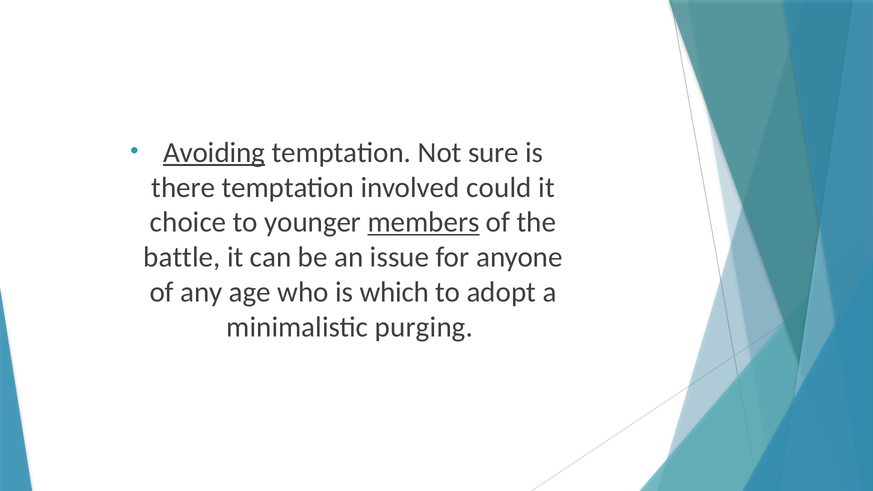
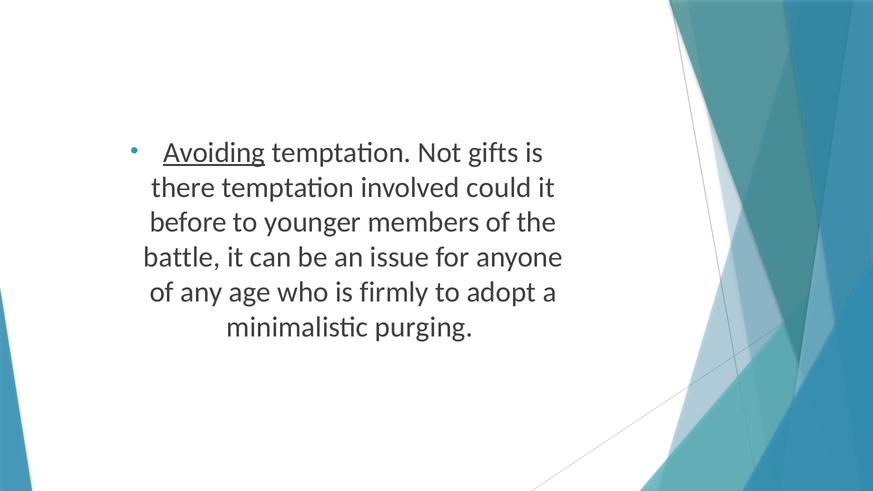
sure: sure -> gifts (493, 153)
choice: choice -> before (188, 222)
members underline: present -> none (424, 222)
which: which -> firmly (394, 292)
